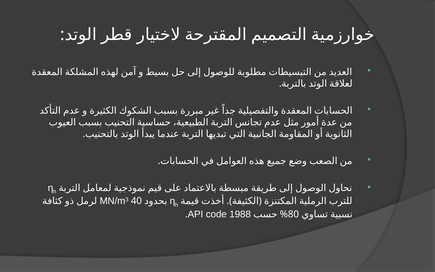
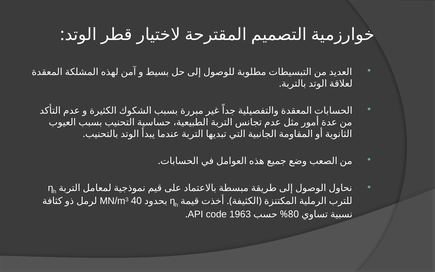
1988: 1988 -> 1963 (240, 214)
